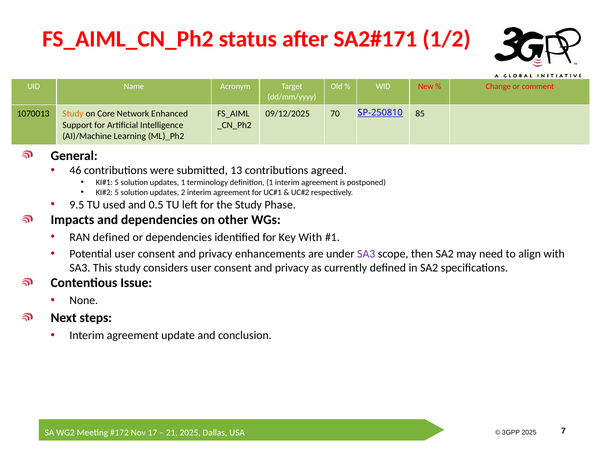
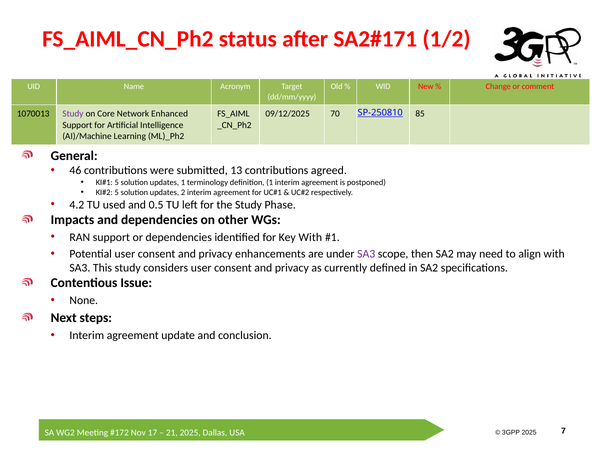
Study colour: orange -> purple (73, 114)
9.5: 9.5 -> 4.2 (77, 205)
RAN defined: defined -> support (111, 237)
